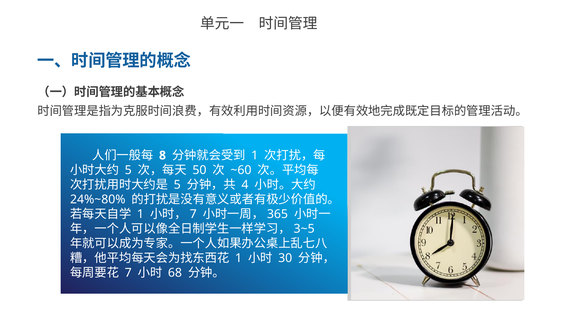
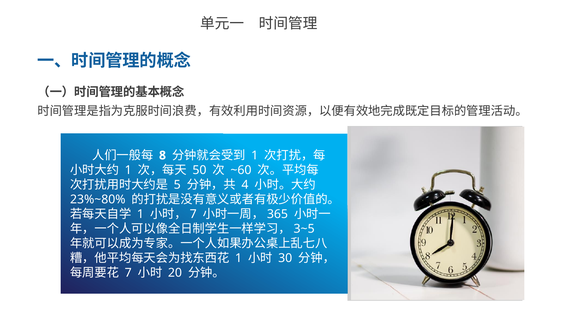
5: 5 -> 1 (128, 170)
24%~80%: 24%~80% -> 23%~80% (98, 200)
68: 68 -> 20 (175, 273)
